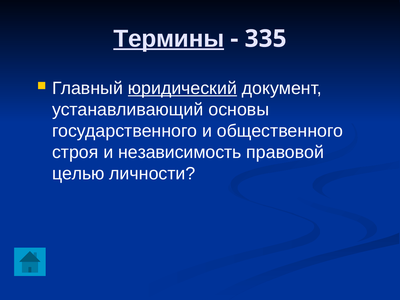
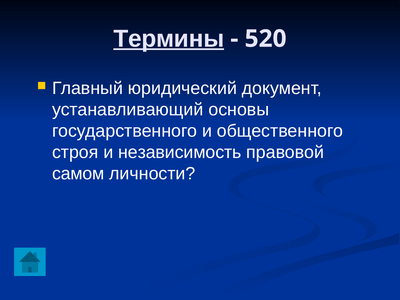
335: 335 -> 520 (266, 39)
юридический underline: present -> none (182, 88)
целью: целью -> самом (78, 174)
